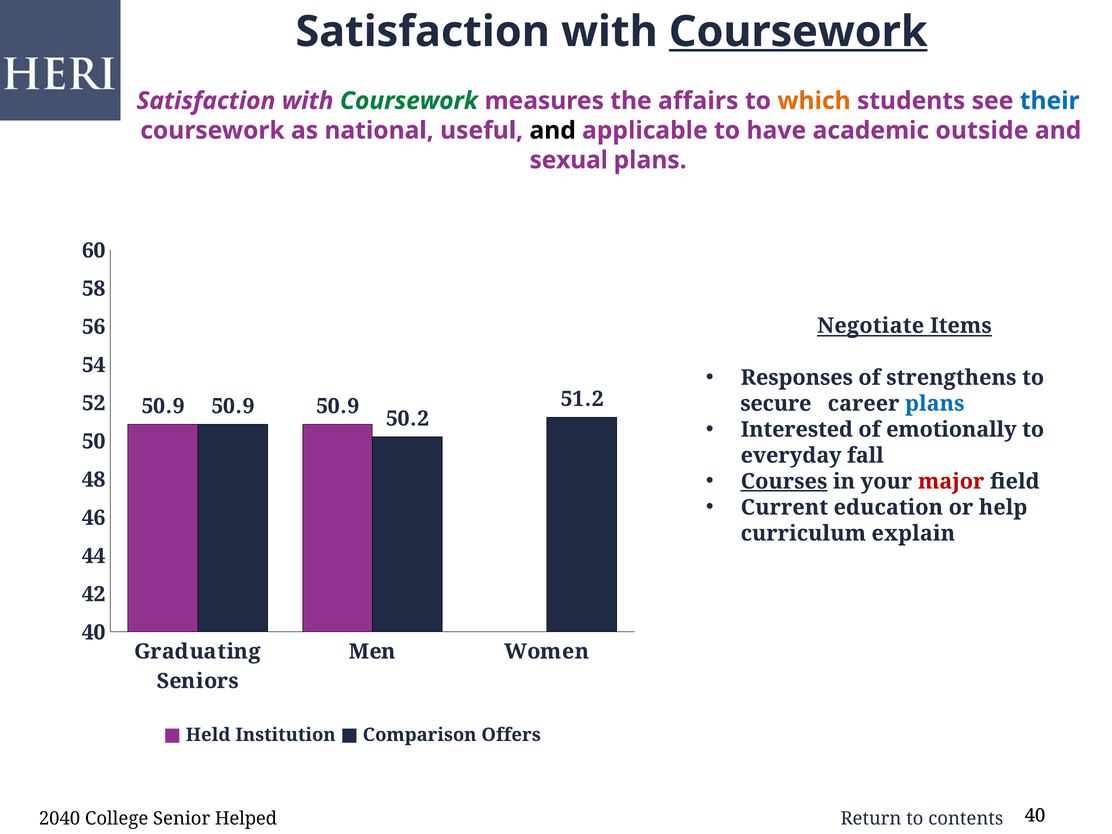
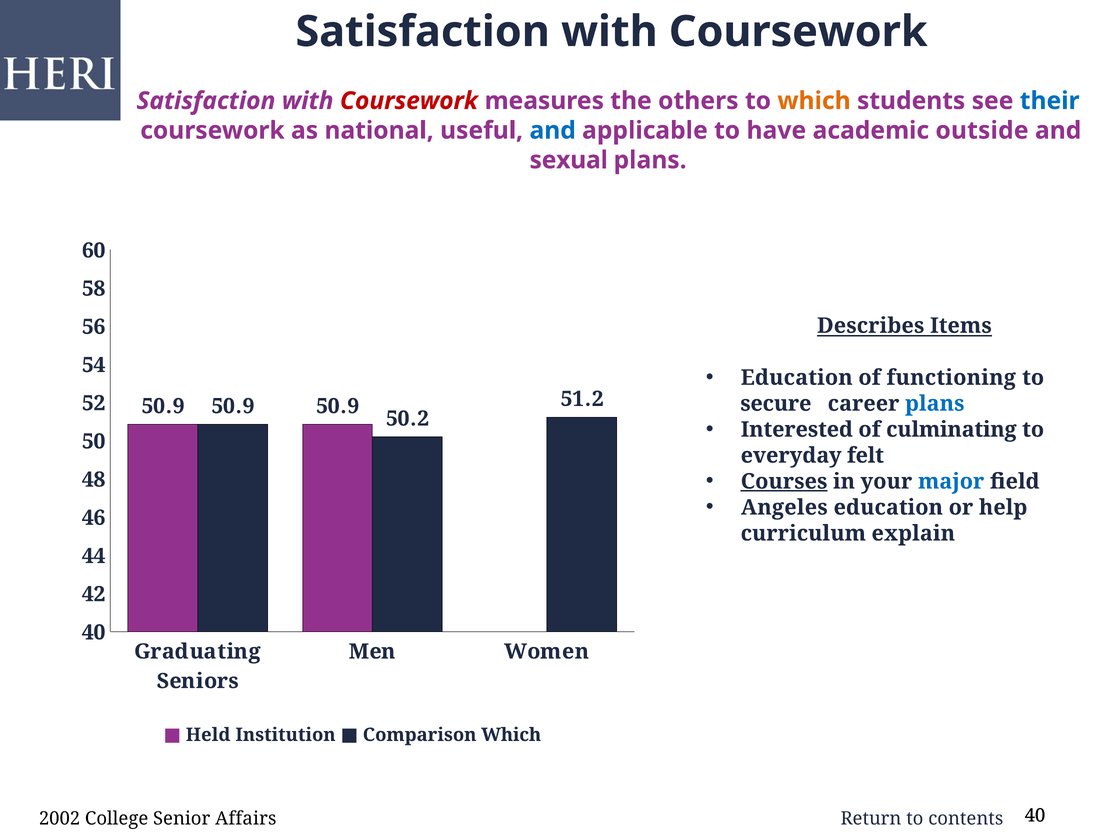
Coursework underline: present -> none (798, 32)
Coursework colour: green -> red (409, 101)
affairs: affairs -> others (698, 101)
and colour: black -> blue (553, 131)
Negotiate: Negotiate -> Describes (871, 326)
Responses: Responses -> Education (797, 378)
strengthens: strengthens -> functioning (951, 378)
emotionally: emotionally -> culminating (951, 430)
fall: fall -> felt (865, 456)
major colour: red -> blue (951, 481)
Current: Current -> Angeles (784, 507)
Comparison Offers: Offers -> Which (511, 735)
2040: 2040 -> 2002 (60, 819)
Helped: Helped -> Affairs (246, 819)
